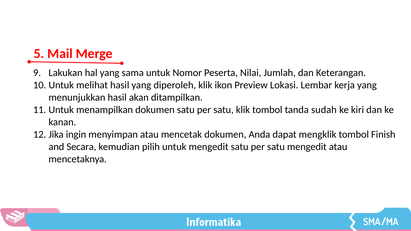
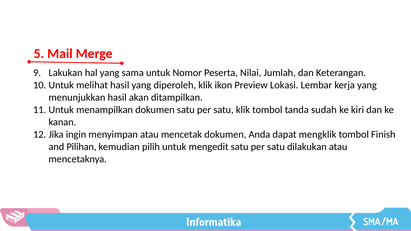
Secara: Secara -> Pilihan (81, 147)
satu mengedit: mengedit -> dilakukan (307, 147)
